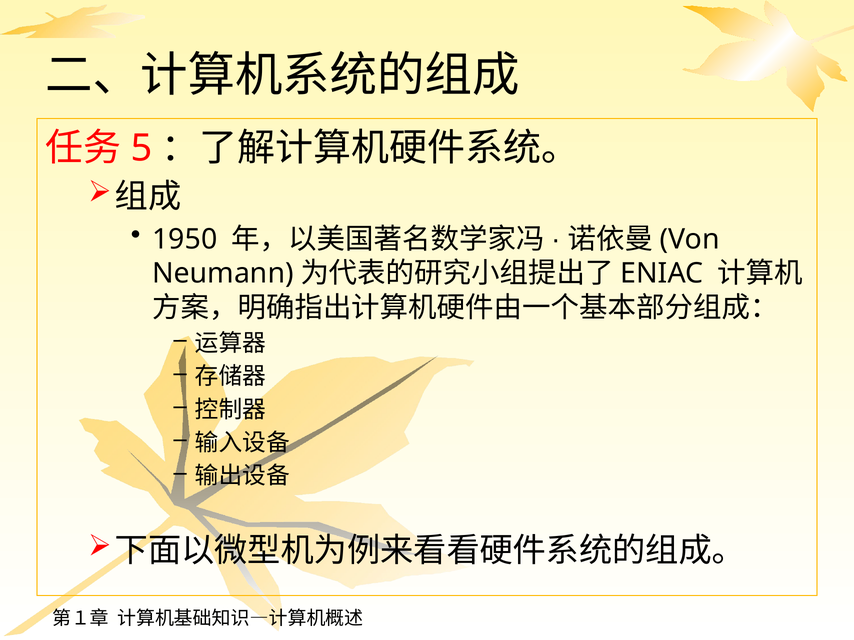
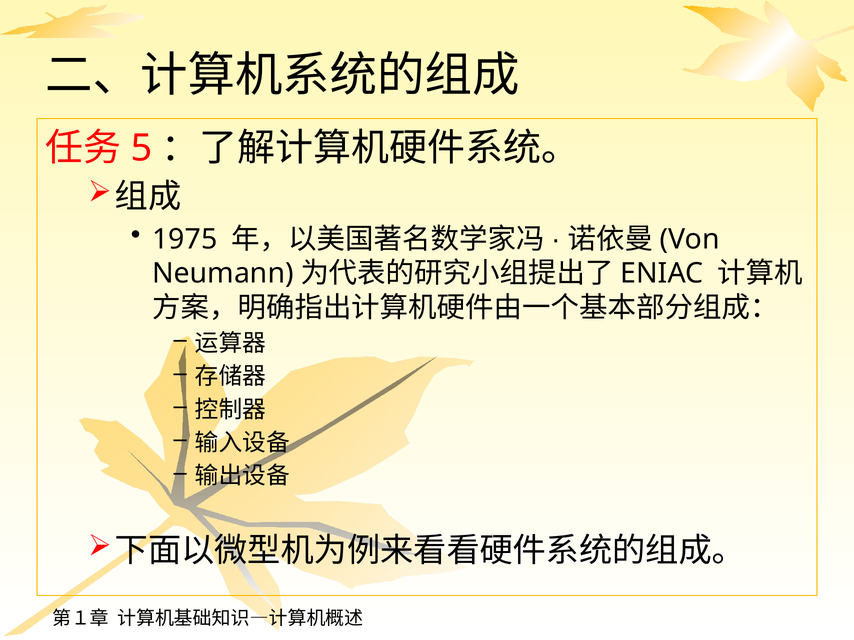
1950: 1950 -> 1975 (185, 240)
